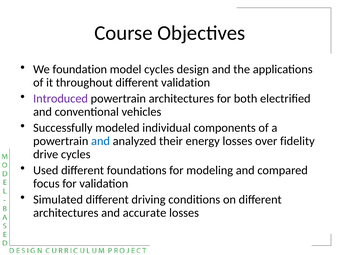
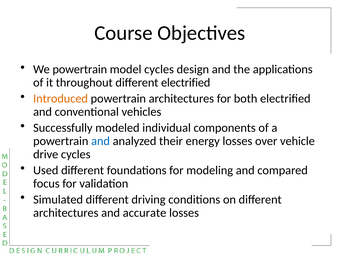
We foundation: foundation -> powertrain (80, 69)
different validation: validation -> electrified (186, 83)
Introduced colour: purple -> orange (61, 99)
fidelity: fidelity -> vehicle (297, 141)
